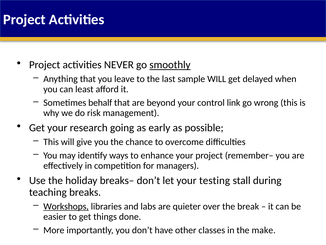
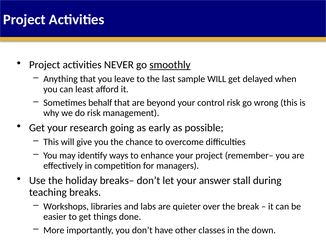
control link: link -> risk (234, 103)
testing: testing -> answer (215, 180)
Workshops underline: present -> none (66, 206)
make: make -> down (264, 230)
